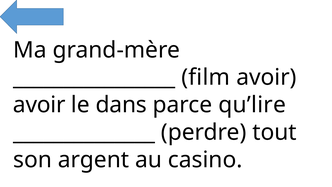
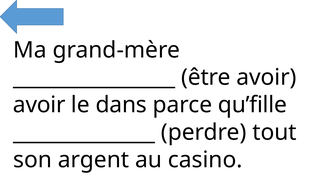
film: film -> être (206, 77)
qu’lire: qu’lire -> qu’fille (252, 105)
